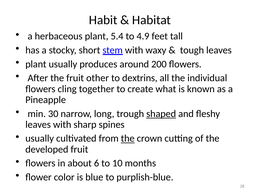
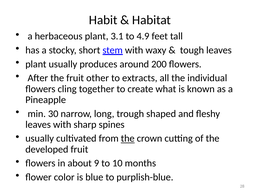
5.4: 5.4 -> 3.1 (117, 36)
dextrins: dextrins -> extracts (140, 78)
shaped underline: present -> none (161, 114)
6: 6 -> 9 (97, 163)
